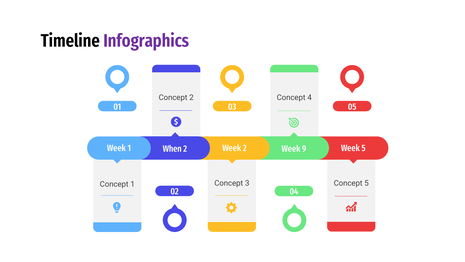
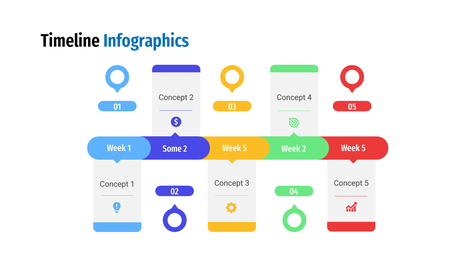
Infographics colour: purple -> blue (146, 41)
2: 2 -> 5 (245, 148)
When: When -> Some (172, 149)
Week 9: 9 -> 2 (304, 149)
